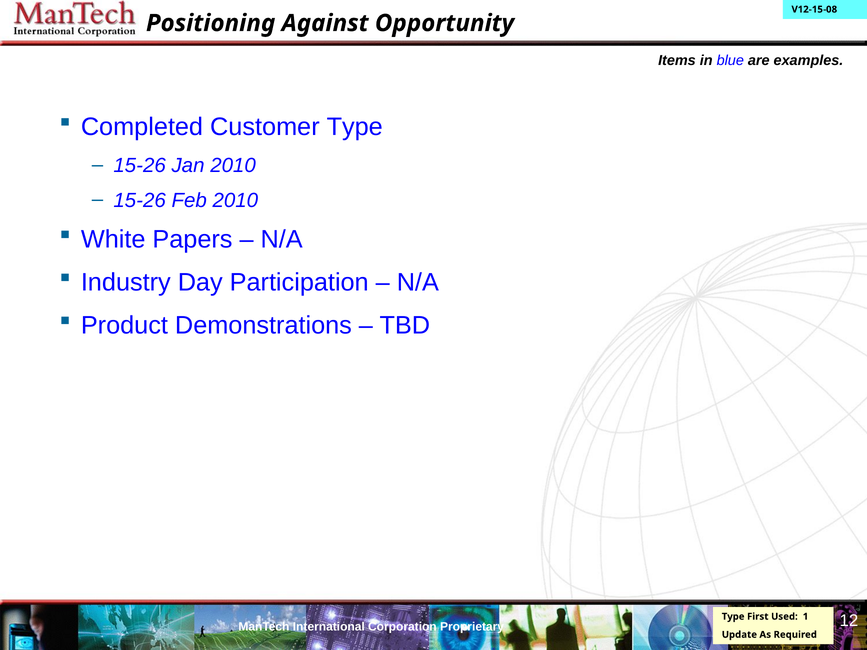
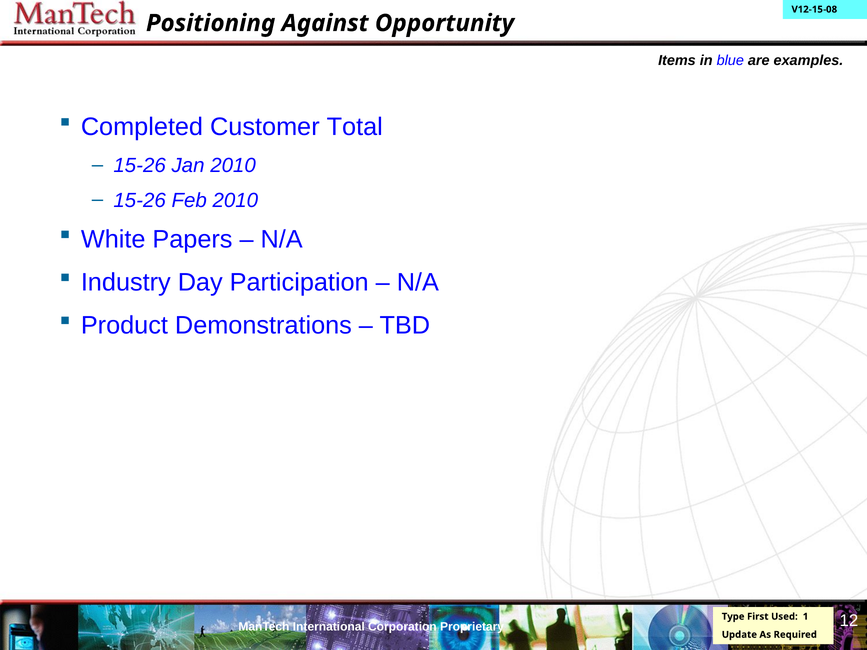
Customer Type: Type -> Total (355, 127)
